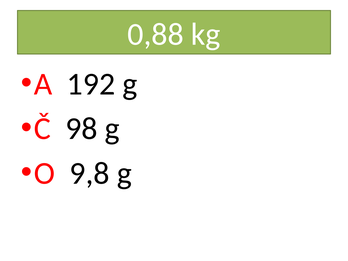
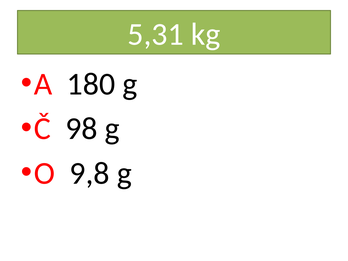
0,88: 0,88 -> 5,31 (156, 34)
192: 192 -> 180 (91, 84)
